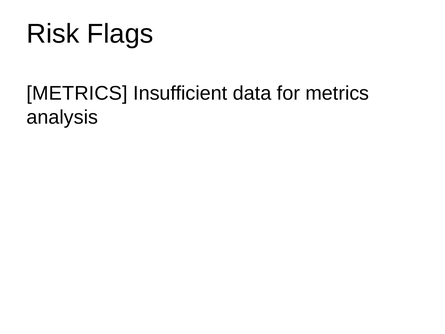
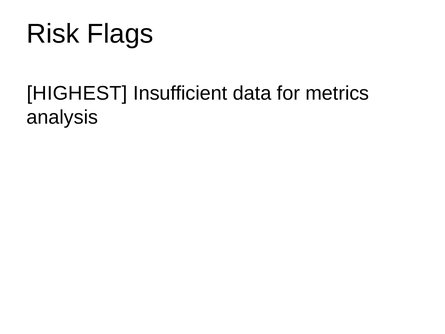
METRICS: METRICS -> HIGHEST (77, 93)
